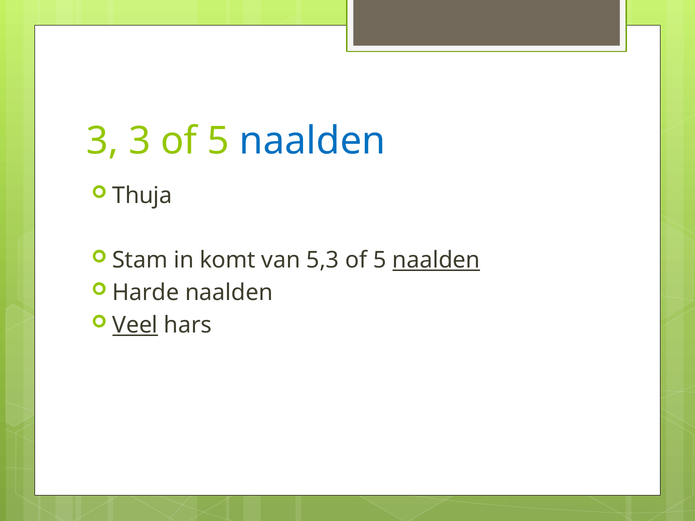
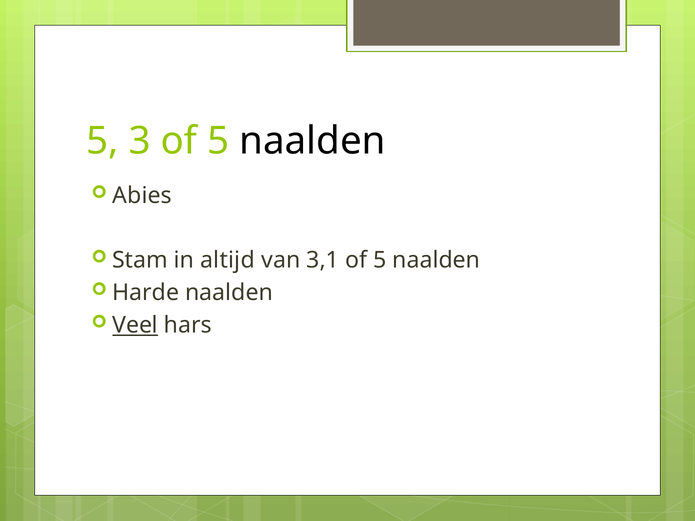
3: 3 -> 5 (102, 141)
naalden colour: blue -> black (312, 141)
Thuja: Thuja -> Abies (142, 196)
komt: komt -> altijd (227, 260)
5,3: 5,3 -> 3,1 (323, 260)
naalden underline: present -> none (436, 260)
